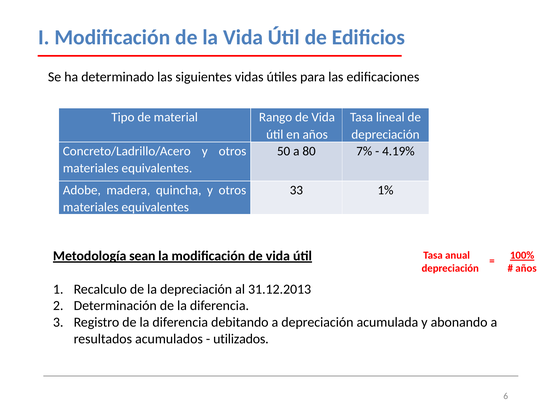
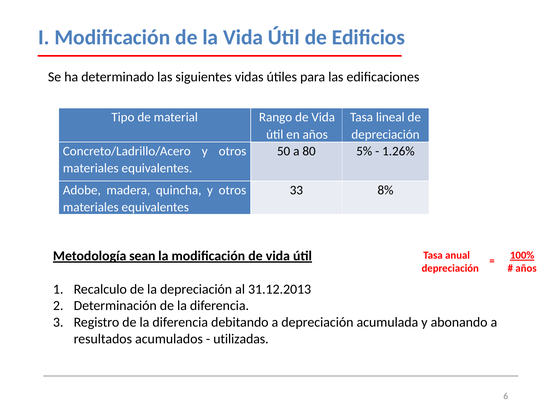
7%: 7% -> 5% (364, 151)
4.19%: 4.19% -> 1.26% (398, 151)
1%: 1% -> 8% (386, 190)
utilizados: utilizados -> utilizadas (241, 339)
